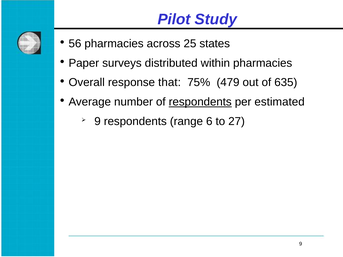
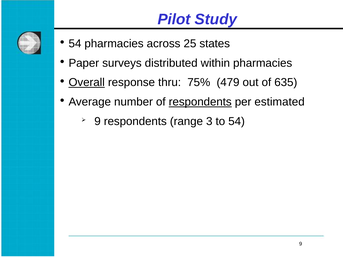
56: 56 -> 54 (75, 44)
Overall underline: none -> present (87, 83)
that: that -> thru (170, 83)
6: 6 -> 3 (209, 121)
to 27: 27 -> 54 (237, 121)
